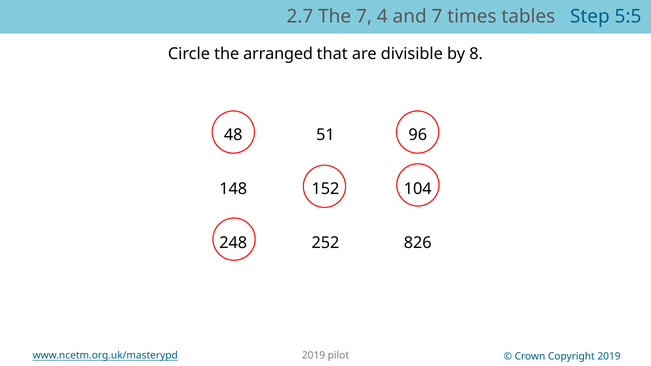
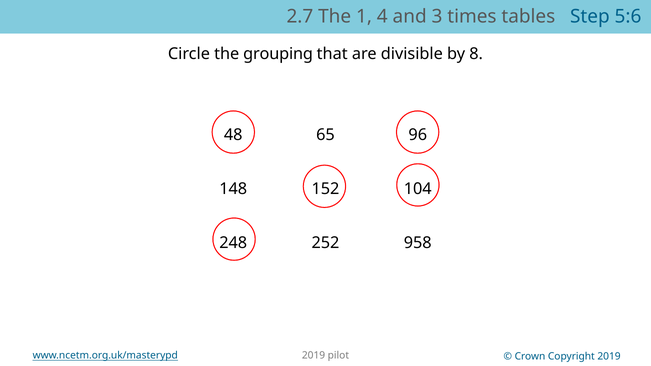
The 7: 7 -> 1 (364, 17)
and 7: 7 -> 3 (437, 17)
5:5: 5:5 -> 5:6 (628, 17)
arranged: arranged -> grouping (278, 54)
51: 51 -> 65 (325, 135)
826: 826 -> 958 (418, 243)
